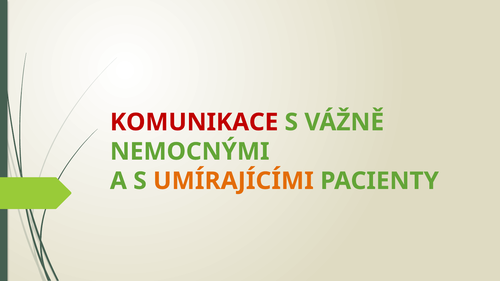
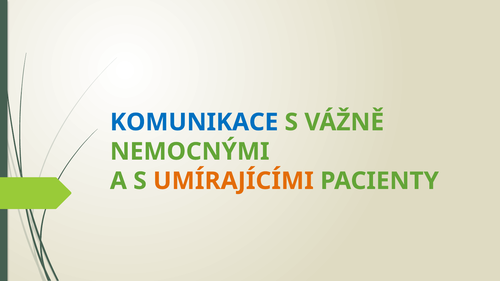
KOMUNIKACE colour: red -> blue (194, 122)
